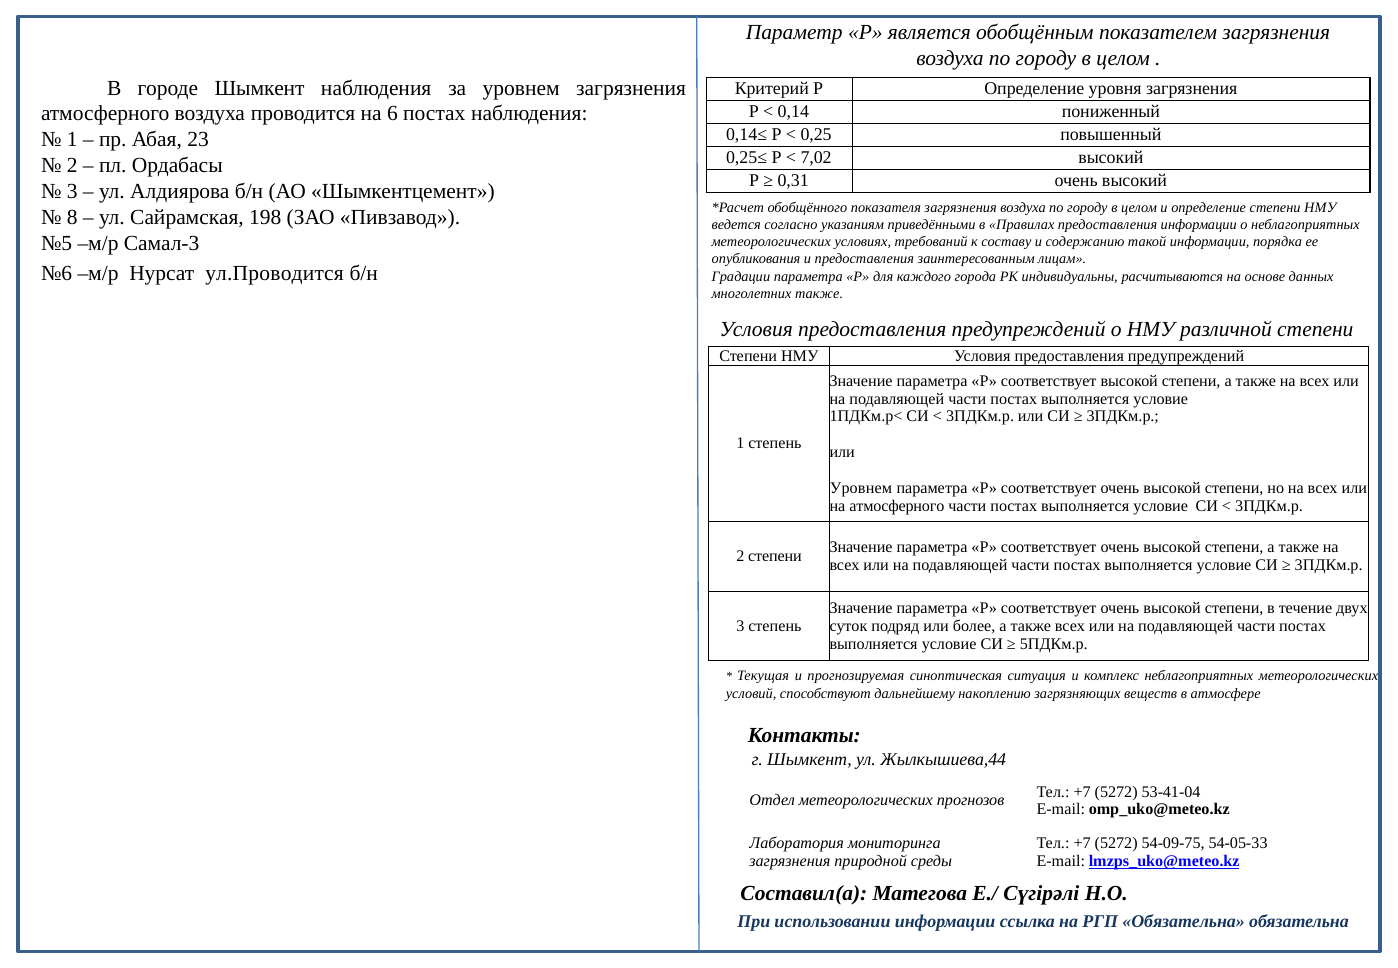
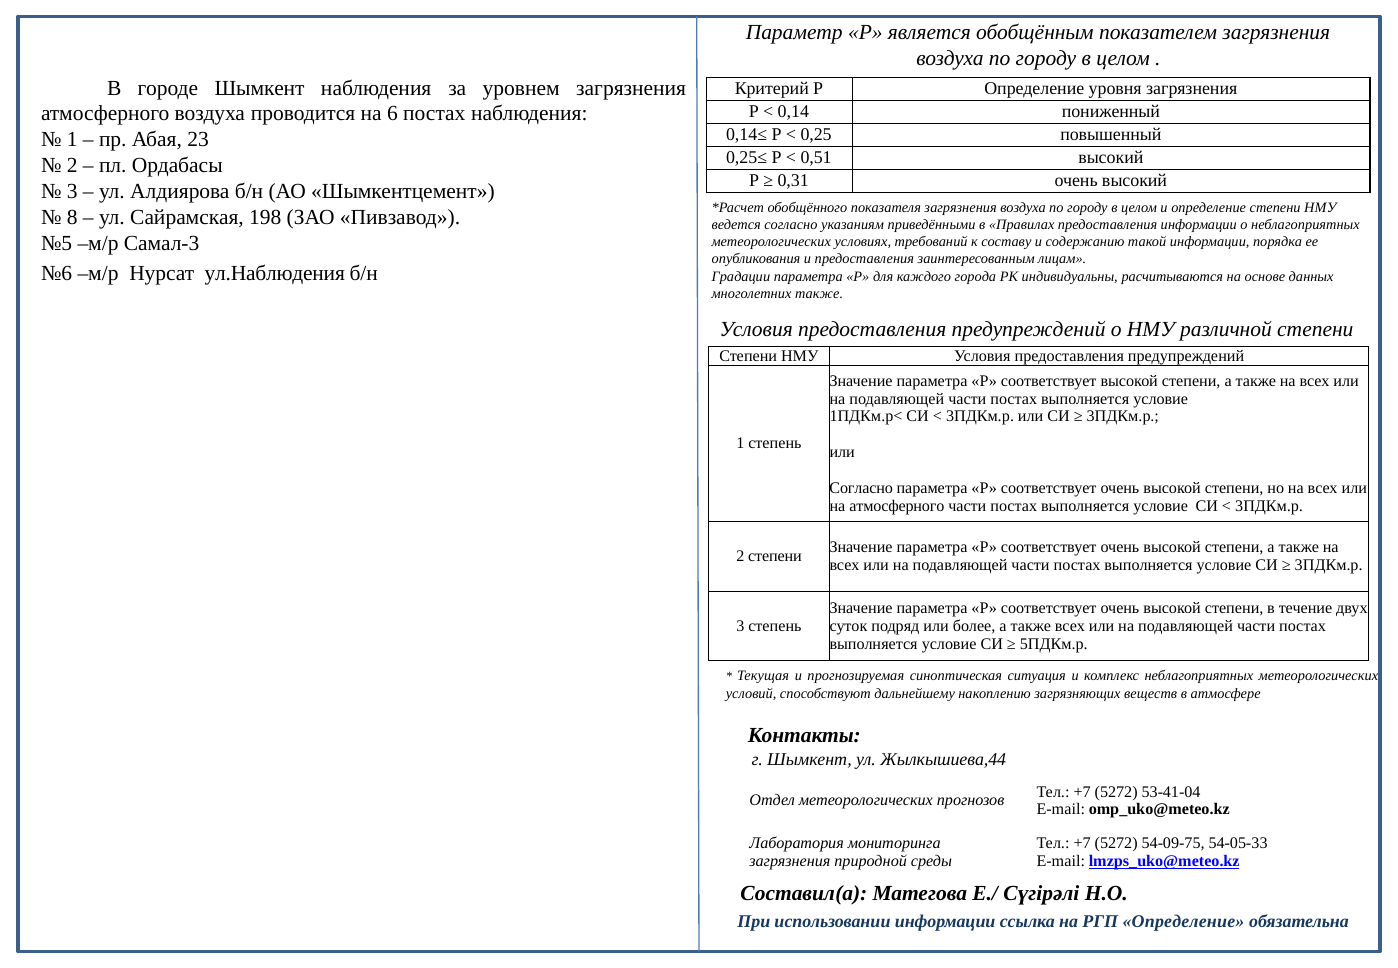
7,02: 7,02 -> 0,51 (816, 158)
ул.Проводится: ул.Проводится -> ул.Наблюдения (275, 273)
Уровнем: Уровнем -> Согласно (861, 488)
РГП Обязательна: Обязательна -> Определение (1183, 922)
